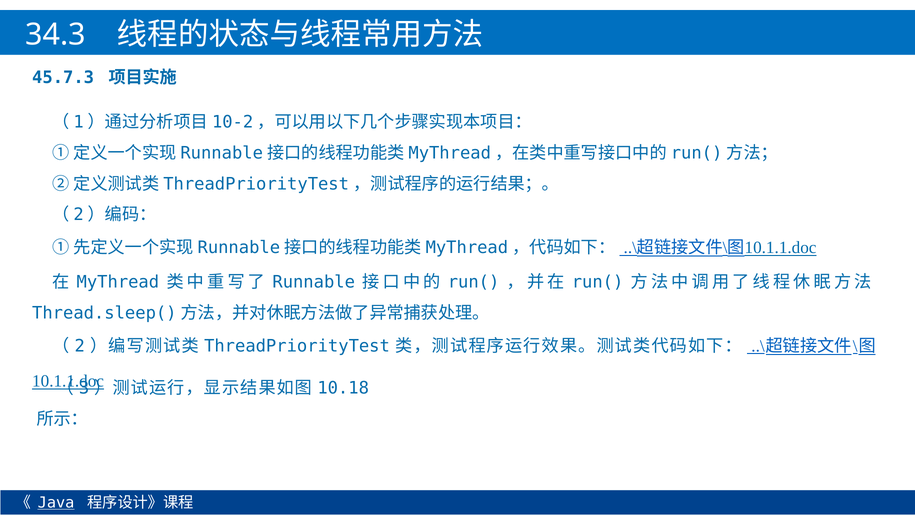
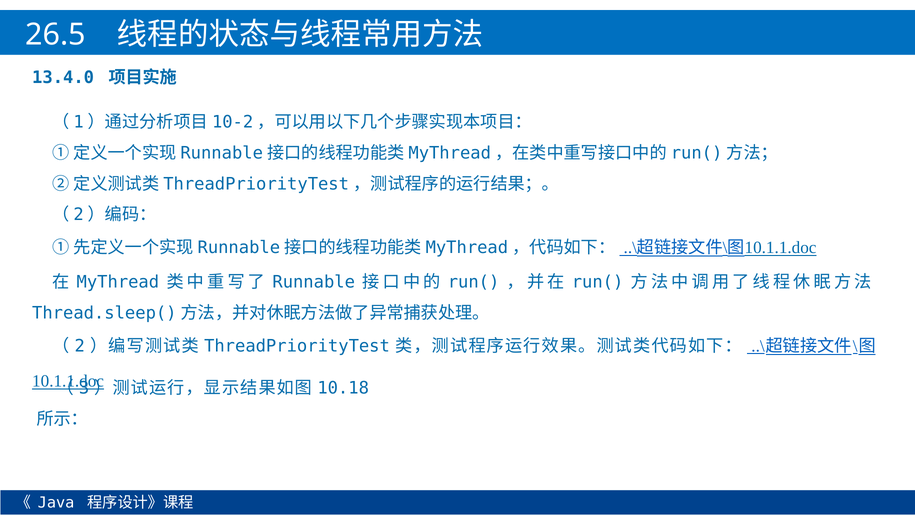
34.3: 34.3 -> 26.5 (56, 35)
45.7.3: 45.7.3 -> 13.4.0 (63, 77)
Java underline: present -> none (56, 502)
